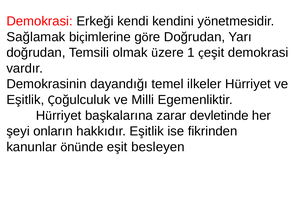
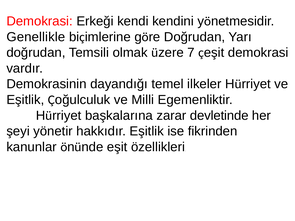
Sağlamak: Sağlamak -> Genellikle (36, 37)
1: 1 -> 7 (191, 53)
onların: onların -> yönetir (53, 131)
besleyen: besleyen -> özellikleri (158, 147)
